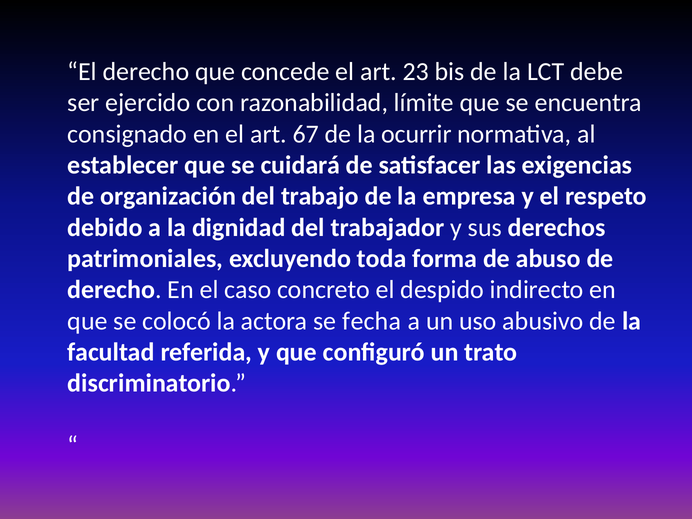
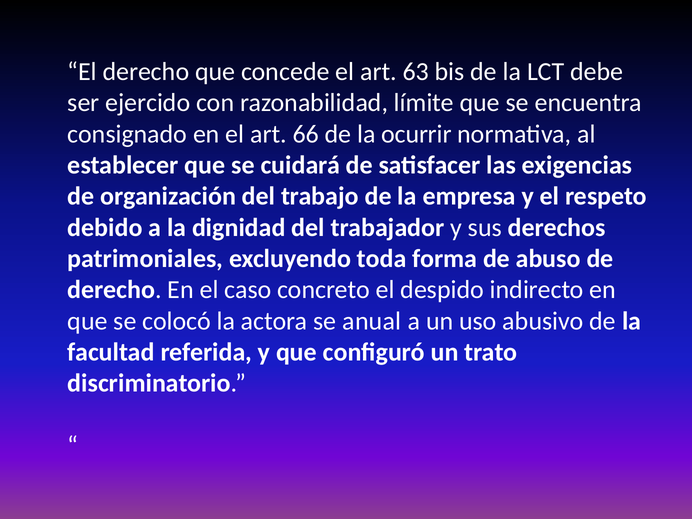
23: 23 -> 63 (416, 72)
67: 67 -> 66 (306, 134)
fecha: fecha -> anual (372, 321)
